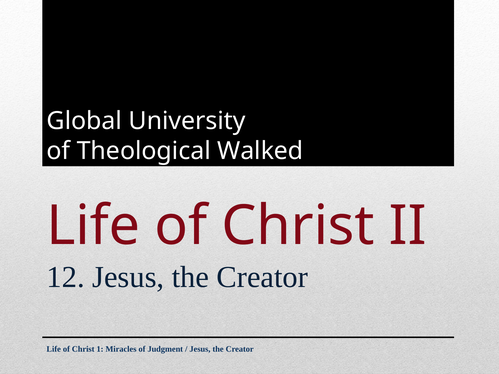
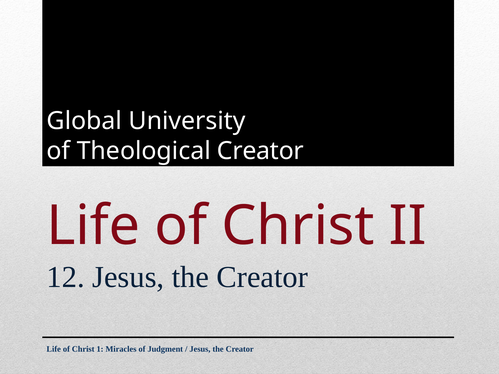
Theological Walked: Walked -> Creator (260, 151)
